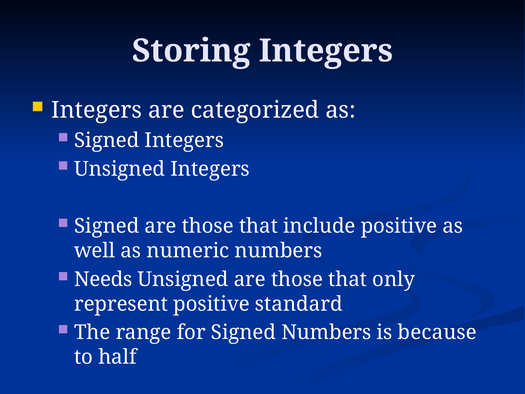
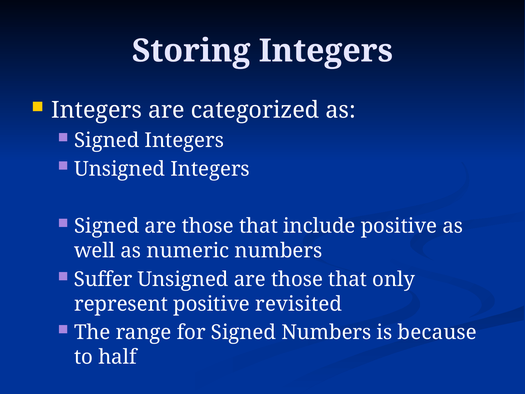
Needs: Needs -> Suffer (103, 279)
standard: standard -> revisited (299, 304)
